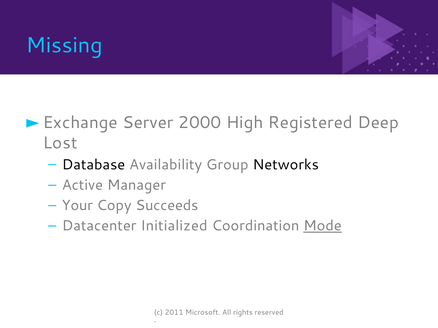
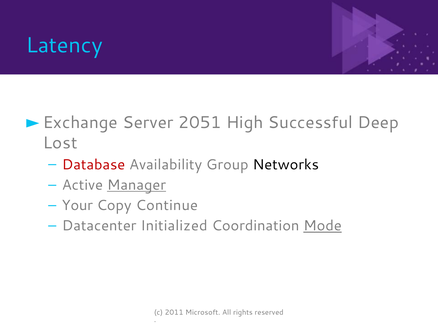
Missing: Missing -> Latency (64, 45)
2000: 2000 -> 2051 (200, 123)
Registered: Registered -> Successful (310, 123)
Database colour: black -> red (94, 165)
Manager underline: none -> present (136, 185)
Succeeds: Succeeds -> Continue (167, 206)
